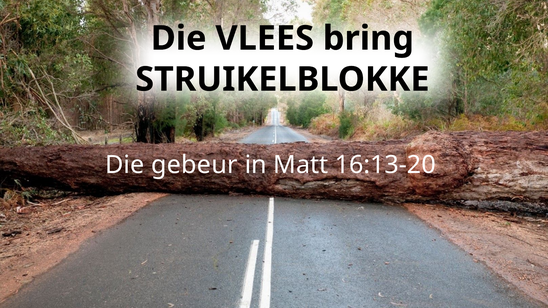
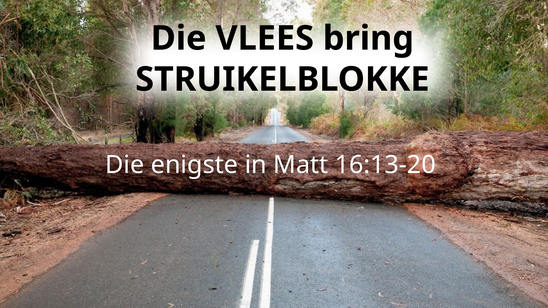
gebeur: gebeur -> enigste (194, 165)
